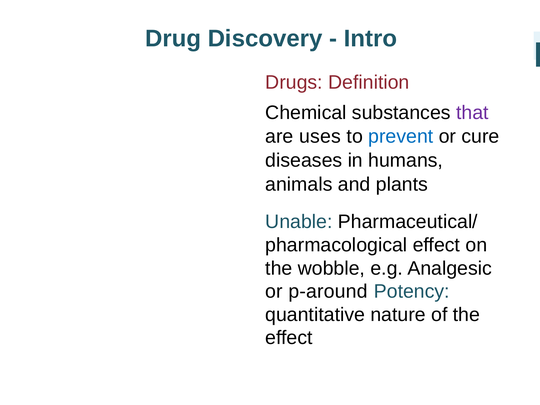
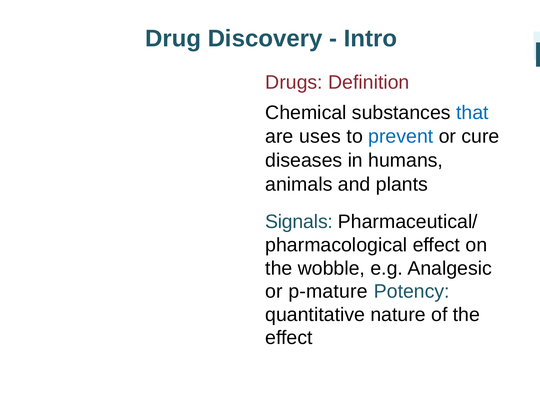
that colour: purple -> blue (472, 113)
Unable: Unable -> Signals (299, 222)
p-around: p-around -> p-mature (328, 291)
